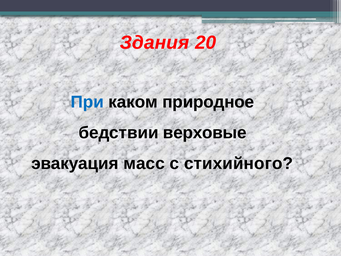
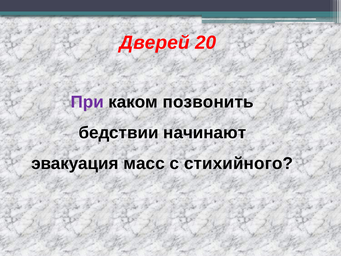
Здания: Здания -> Дверей (155, 43)
При colour: blue -> purple (87, 102)
природное: природное -> позвонить (208, 102)
верховые: верховые -> начинают (205, 133)
